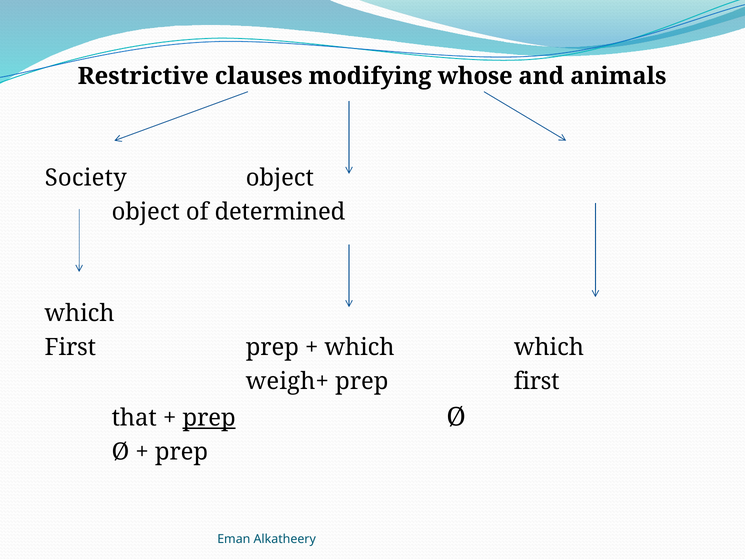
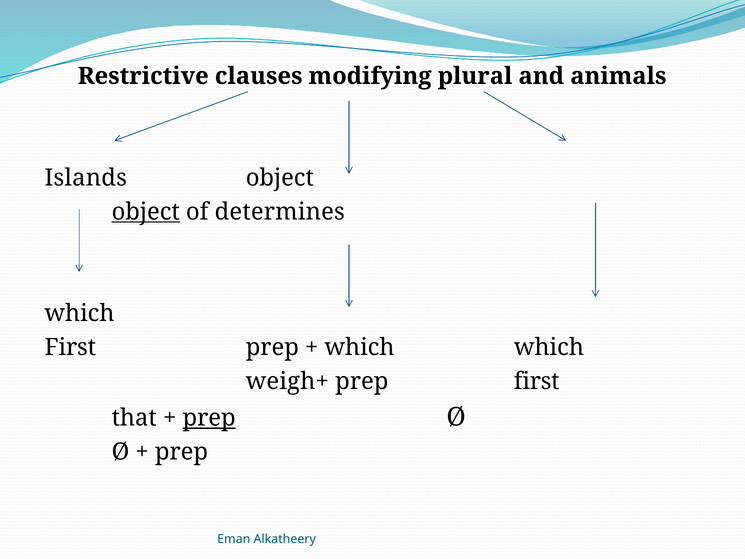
whose: whose -> plural (475, 76)
Society: Society -> Islands (86, 178)
object underline: none -> present (146, 212)
determined: determined -> determines (280, 212)
